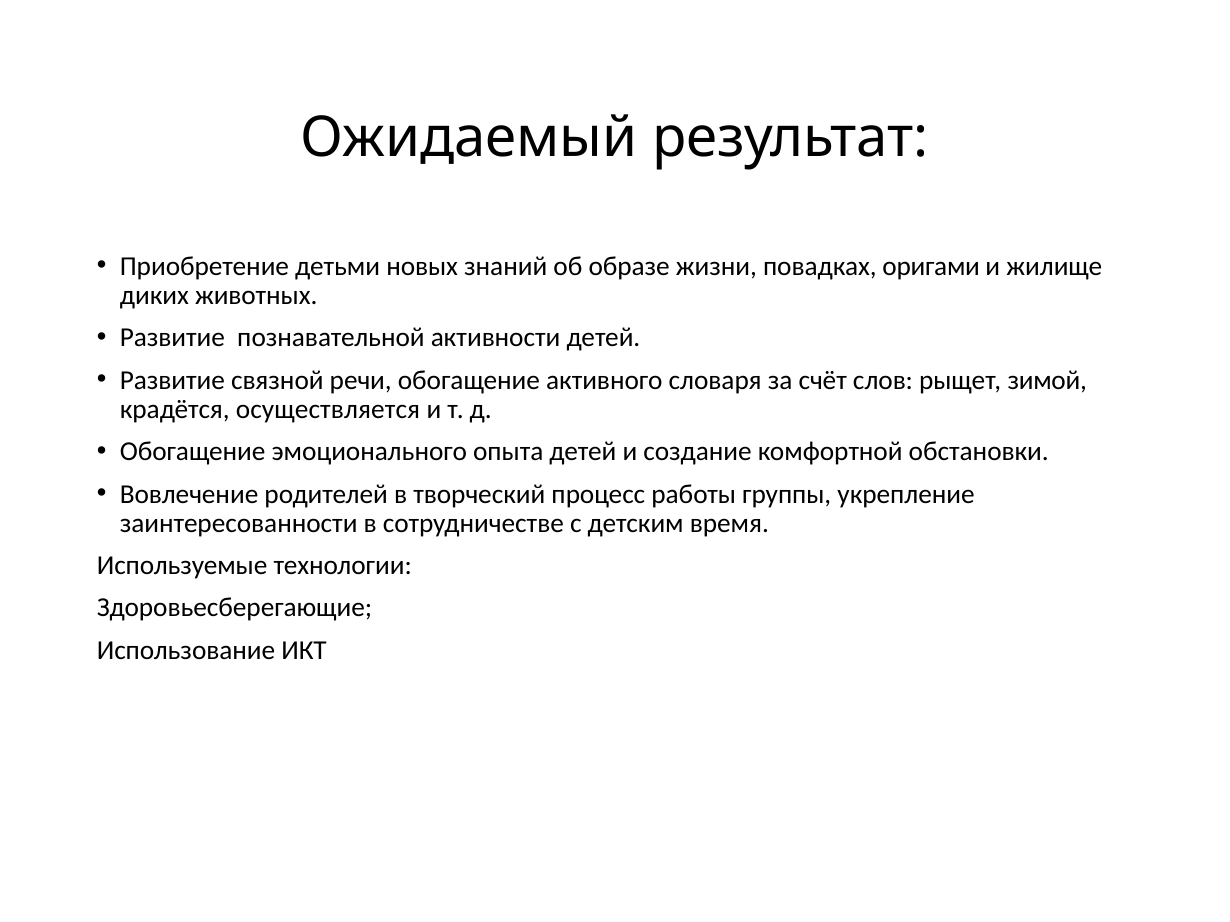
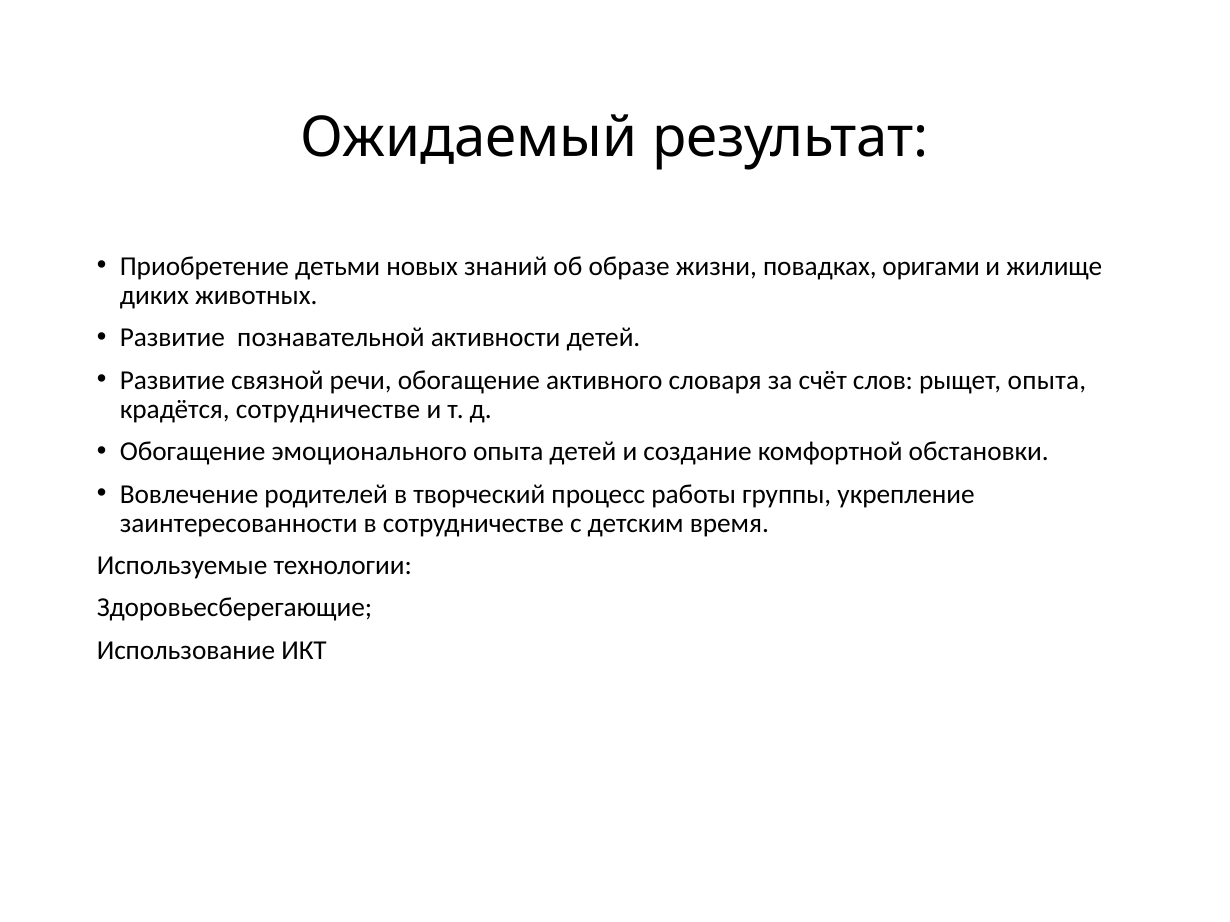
рыщет зимой: зимой -> опыта (1047, 380)
крадётся осуществляется: осуществляется -> сотрудничестве (328, 410)
